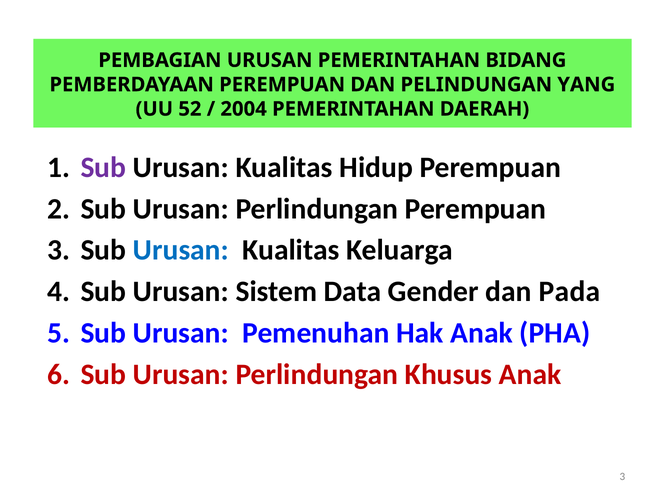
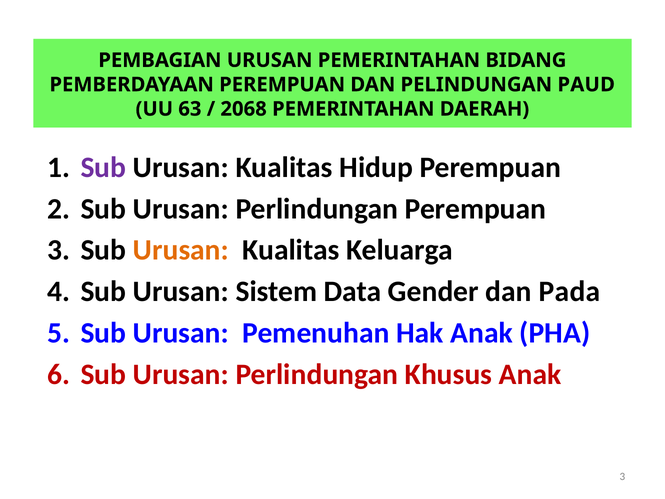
YANG: YANG -> PAUD (586, 85)
52: 52 -> 63 (190, 109)
2004: 2004 -> 2068 (244, 109)
Urusan colour: blue -> orange (181, 250)
